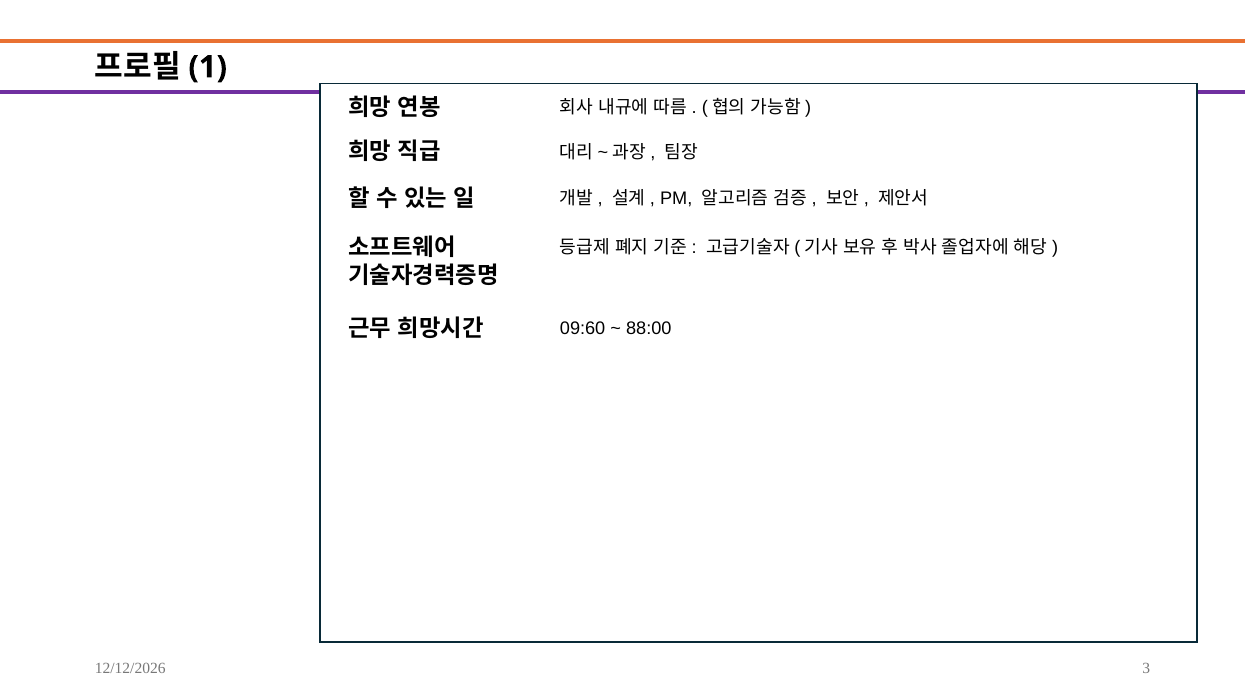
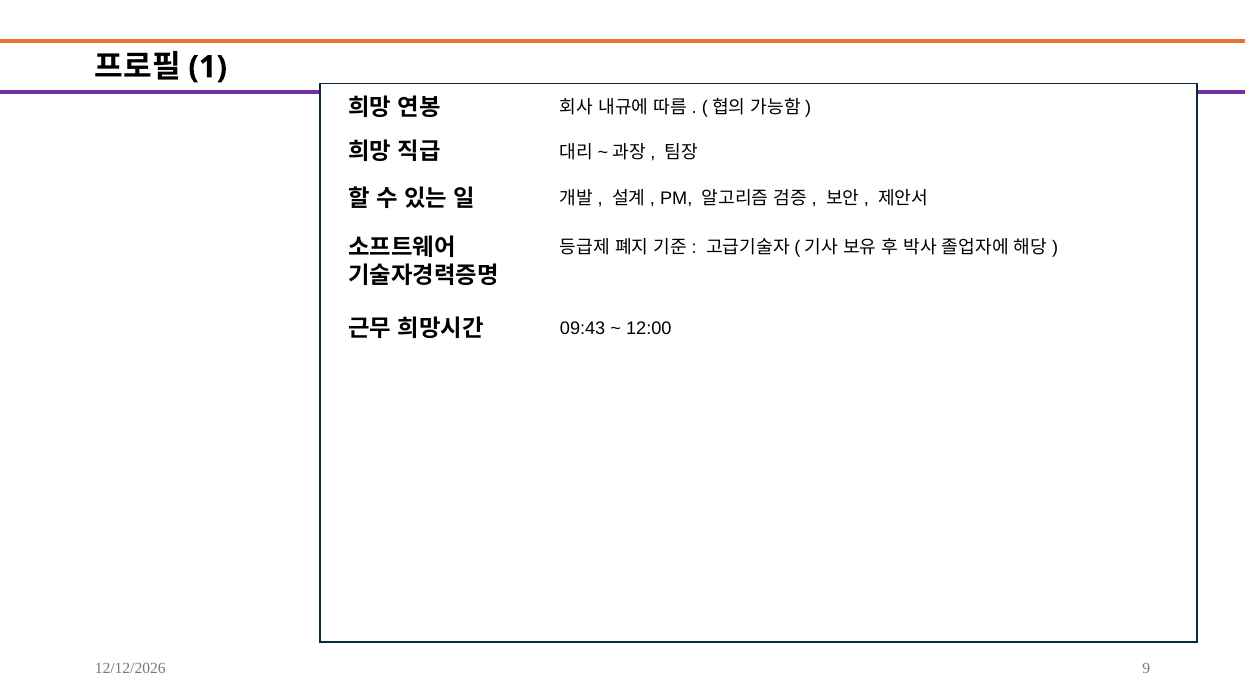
09:60: 09:60 -> 09:43 (583, 328)
88:00: 88:00 -> 12:00 (649, 328)
3: 3 -> 9 (1146, 669)
